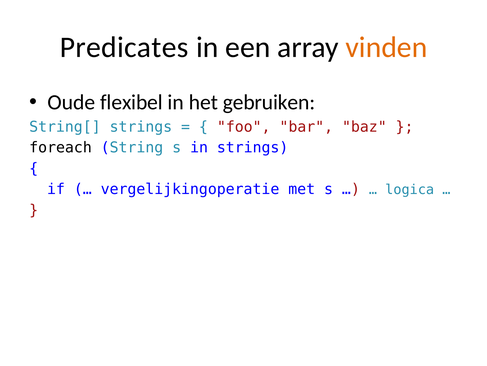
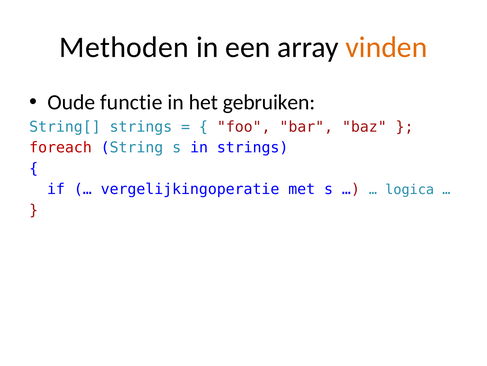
Predicates: Predicates -> Methoden (124, 47)
flexibel: flexibel -> functie (131, 102)
foreach colour: black -> red (61, 147)
